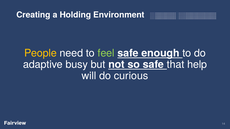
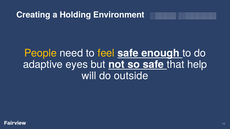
feel colour: light green -> yellow (106, 53)
busy: busy -> eyes (77, 65)
curious: curious -> outside (131, 76)
